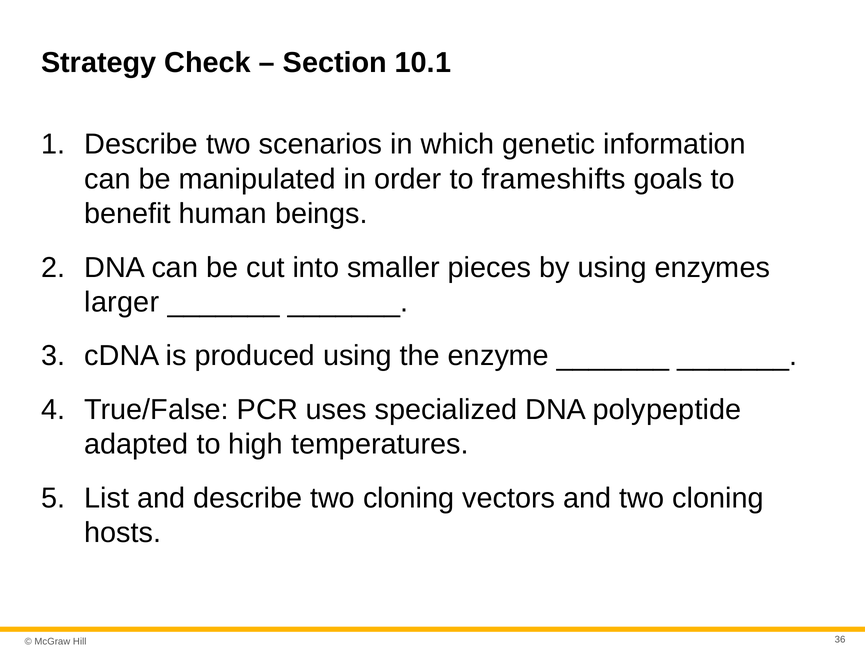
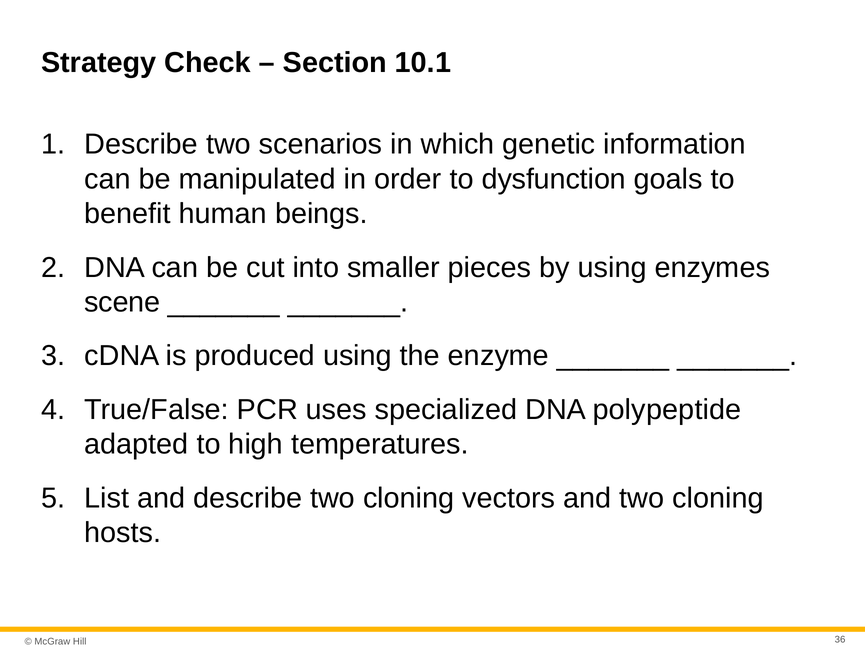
frameshifts: frameshifts -> dysfunction (554, 179)
larger: larger -> scene (122, 302)
